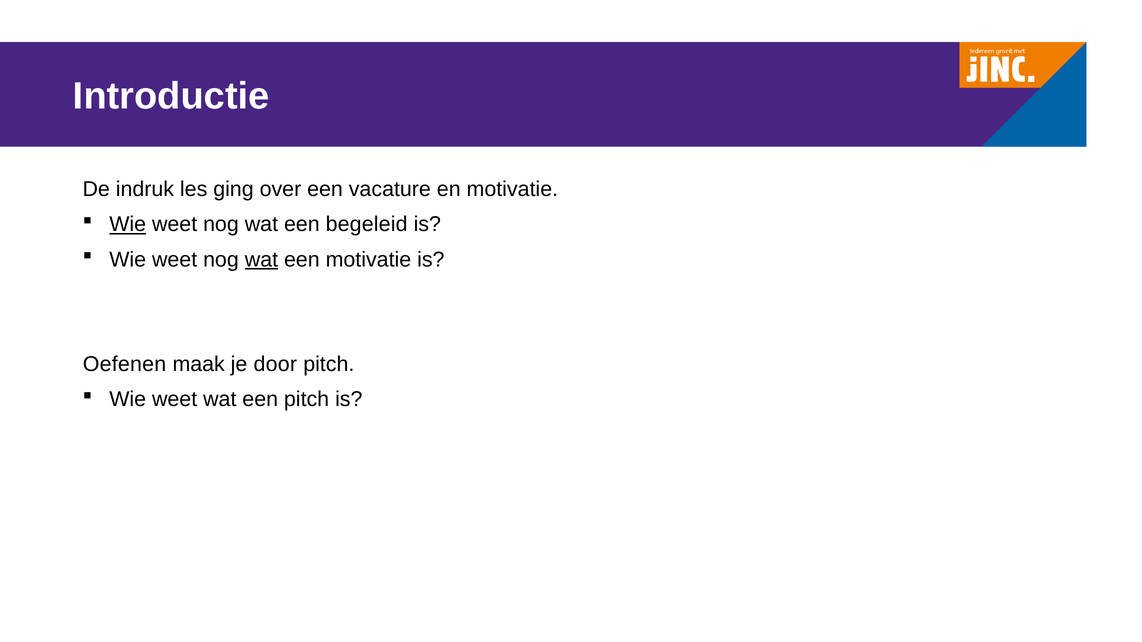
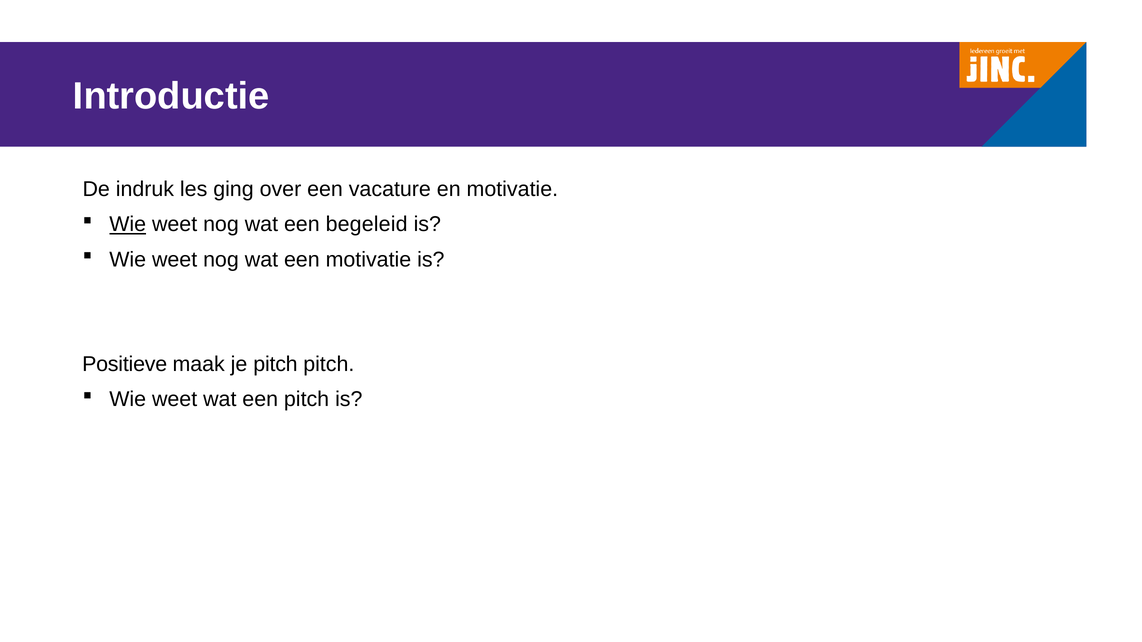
wat underline: present -> none (261, 260)
Oefenen: Oefenen -> Positieve (125, 365)
je door: door -> pitch (275, 365)
